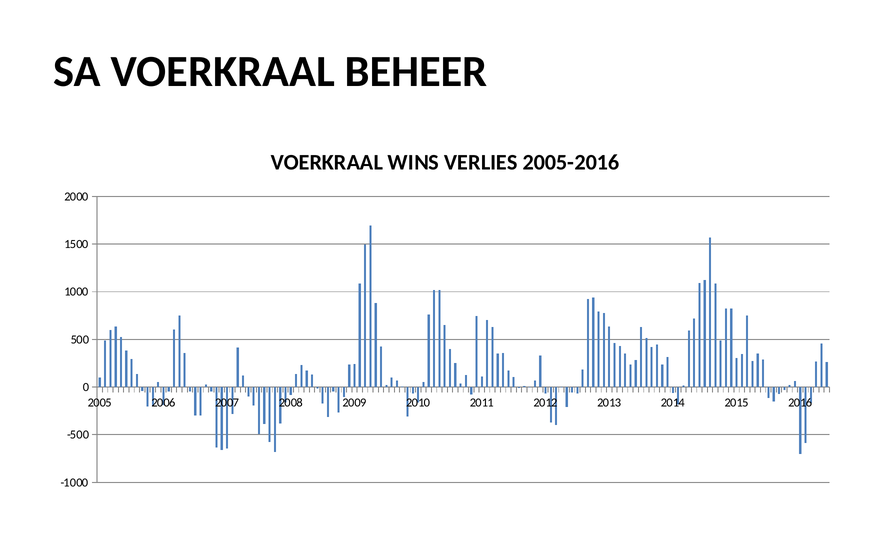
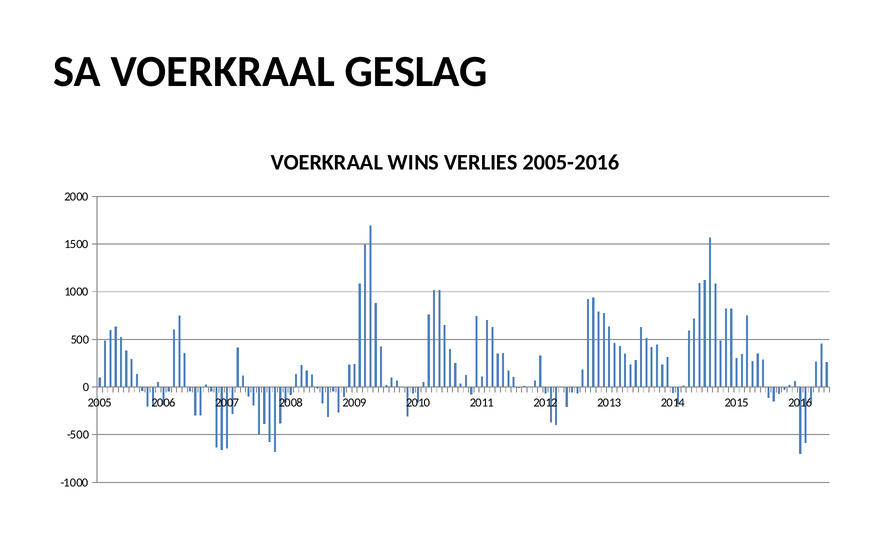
BEHEER: BEHEER -> GESLAG (416, 72)
